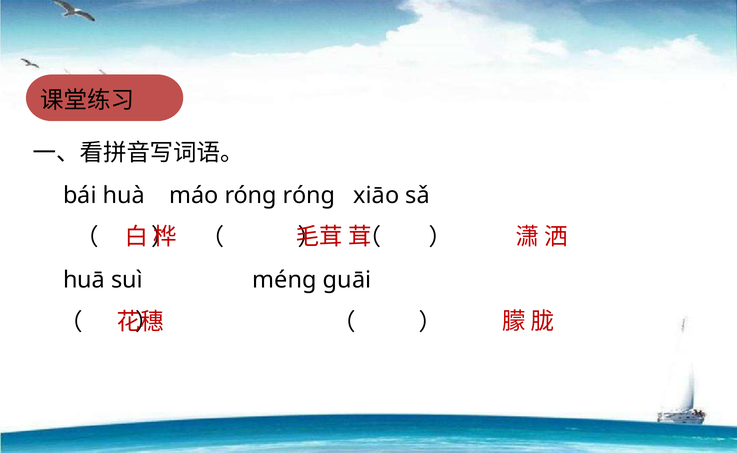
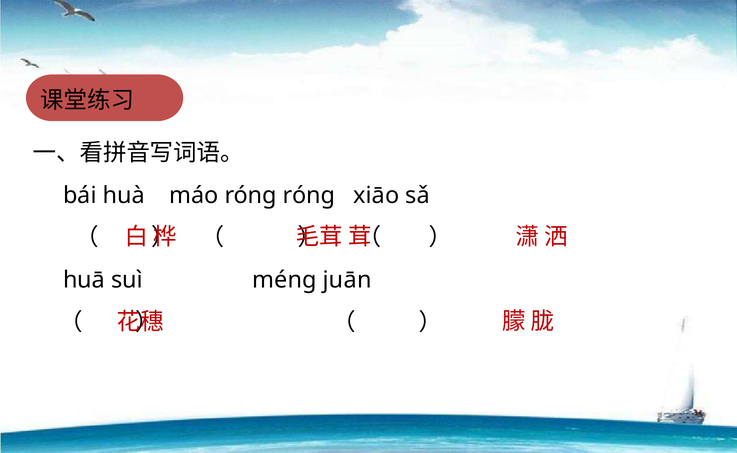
ɡuāi: ɡuāi -> juān (347, 280)
